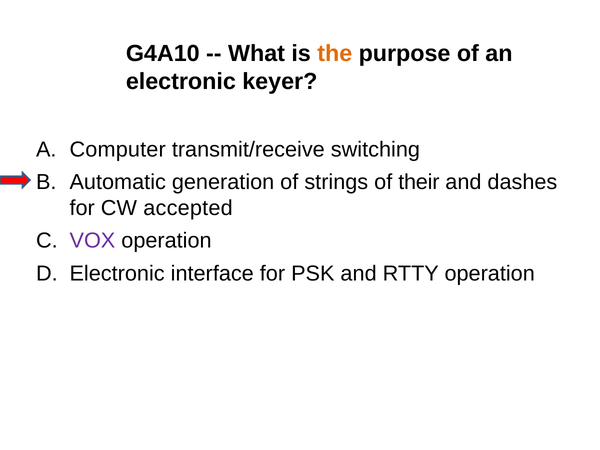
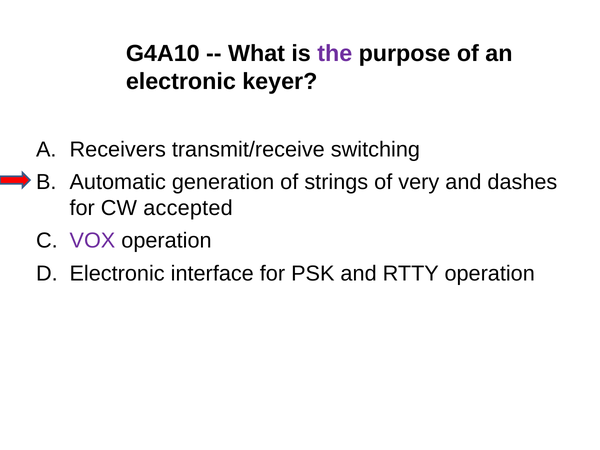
the colour: orange -> purple (335, 54)
Computer: Computer -> Receivers (118, 149)
their: their -> very (419, 182)
